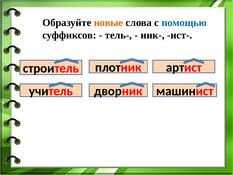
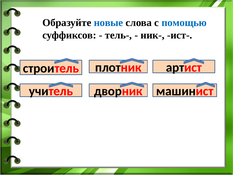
новые colour: orange -> blue (108, 23)
